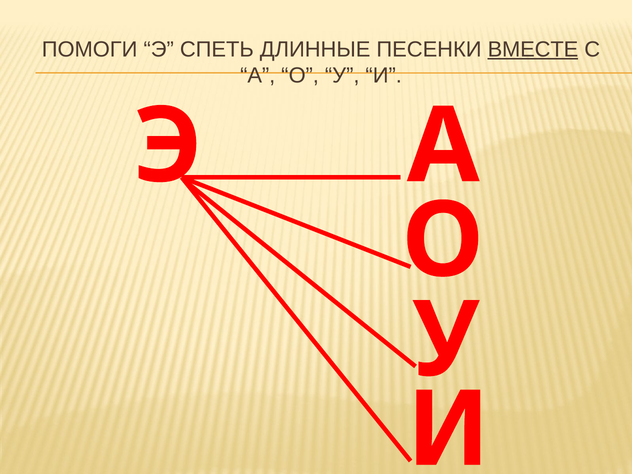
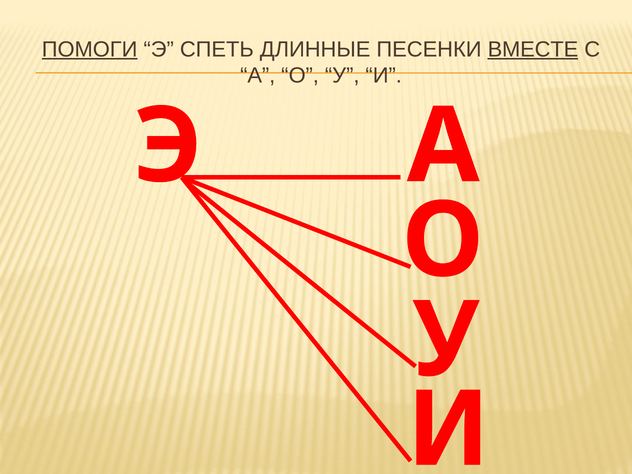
ПОМОГИ underline: none -> present (90, 49)
